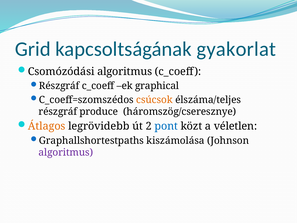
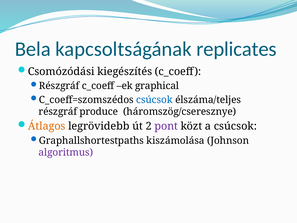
Grid: Grid -> Bela (33, 49)
gyakorlat: gyakorlat -> replicates (236, 49)
Csomózódási algoritmus: algoritmus -> kiegészítés (125, 72)
csúcsok colour: orange -> blue (154, 100)
pont colour: blue -> purple (166, 126)
a véletlen: véletlen -> csúcsok (235, 126)
